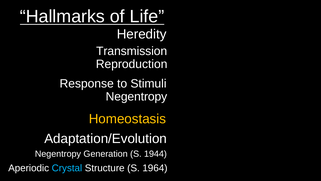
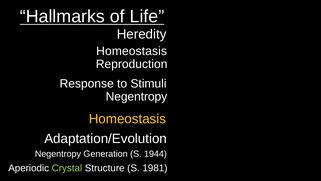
Transmission: Transmission -> Homeostasis (132, 51)
Crystal colour: light blue -> light green (67, 168)
1964: 1964 -> 1981 (155, 168)
